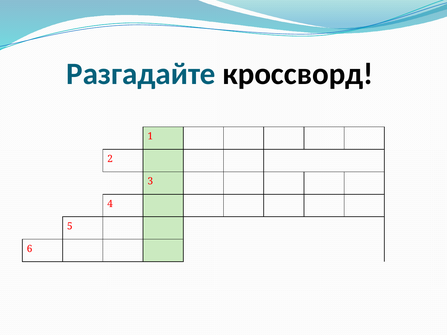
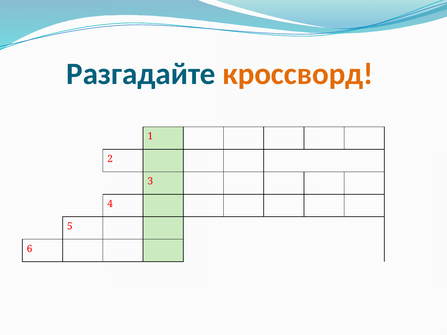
кроссворд colour: black -> orange (298, 74)
